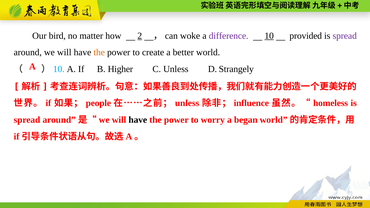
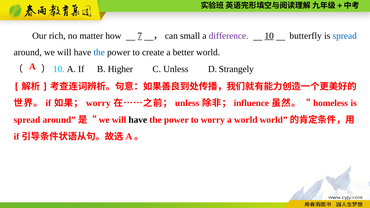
bird: bird -> rich (57, 36)
2: 2 -> 7 (140, 36)
woke: woke -> small (190, 36)
provided: provided -> butterfly (306, 36)
spread colour: purple -> blue (345, 36)
the colour: orange -> blue (99, 52)
people: people -> worry (98, 103)
a began: began -> world (246, 120)
